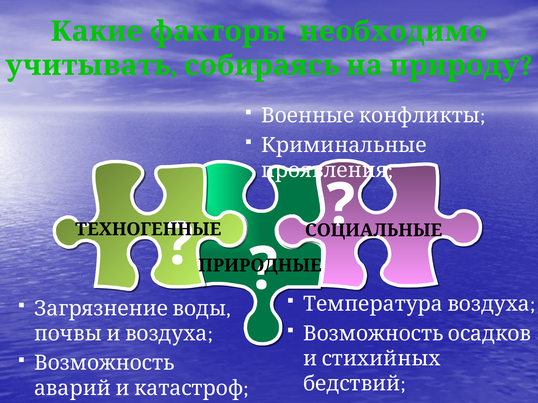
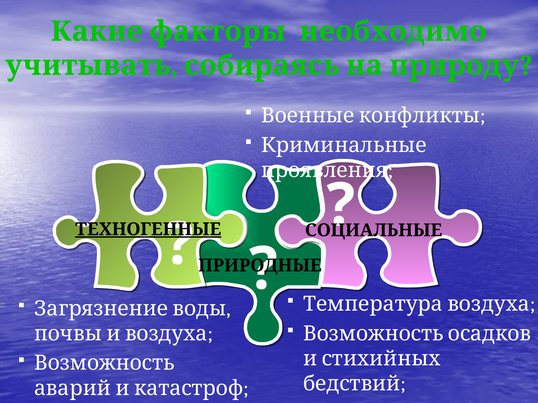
ТЕХНОГЕННЫЕ underline: none -> present (148, 230)
